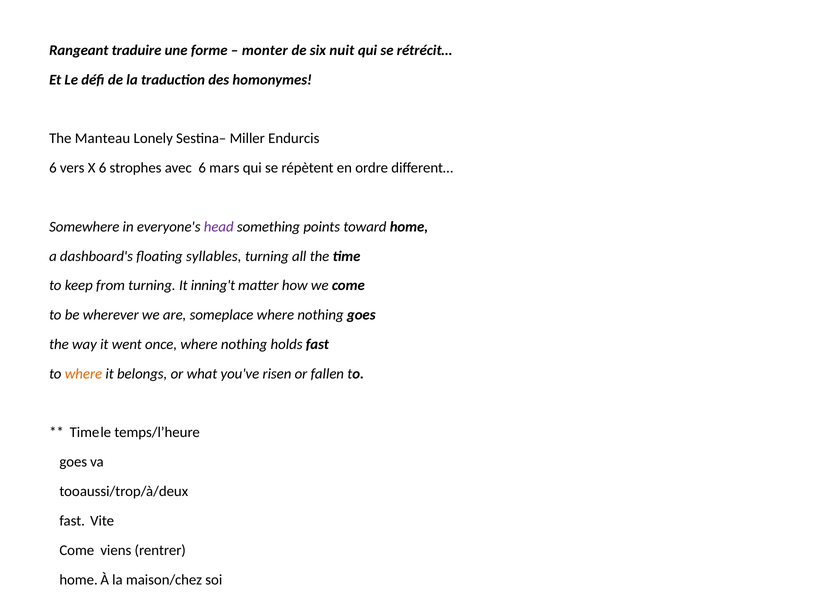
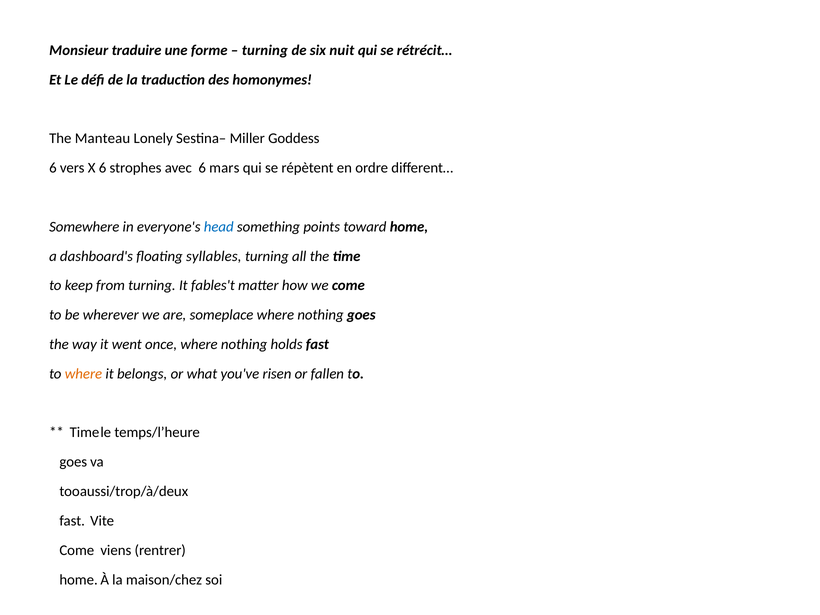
Rangeant: Rangeant -> Monsieur (79, 50)
monter: monter -> turning (265, 50)
Endurcis: Endurcis -> Goddess (294, 138)
head colour: purple -> blue (219, 227)
inning't: inning't -> fables't (213, 286)
